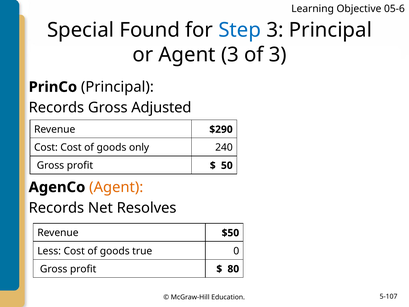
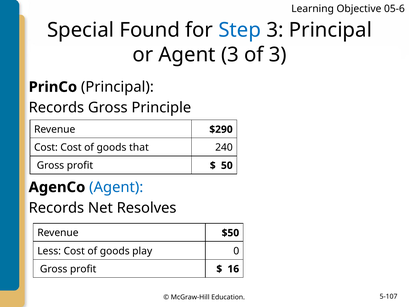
Adjusted: Adjusted -> Principle (161, 108)
only: only -> that (139, 147)
Agent colour: orange -> blue (116, 187)
true: true -> play (142, 251)
80: 80 -> 16 (233, 269)
